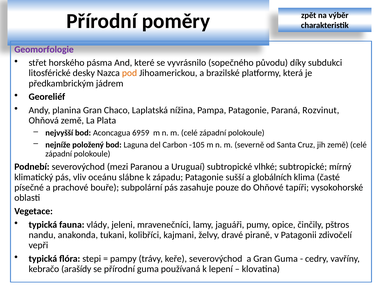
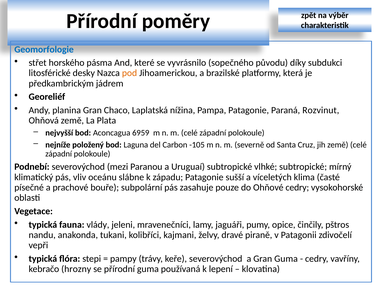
Geomorfologie colour: purple -> blue (44, 49)
globálních: globálních -> víceletých (272, 177)
Ohňové tapíři: tapíři -> cedry (297, 187)
arašídy: arašídy -> hrozny (76, 269)
